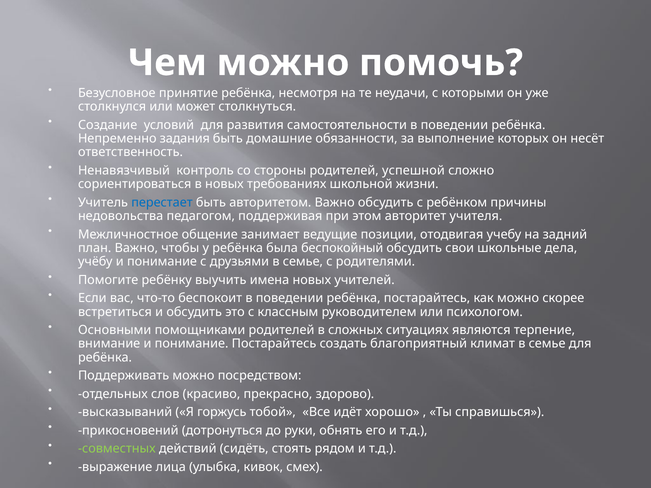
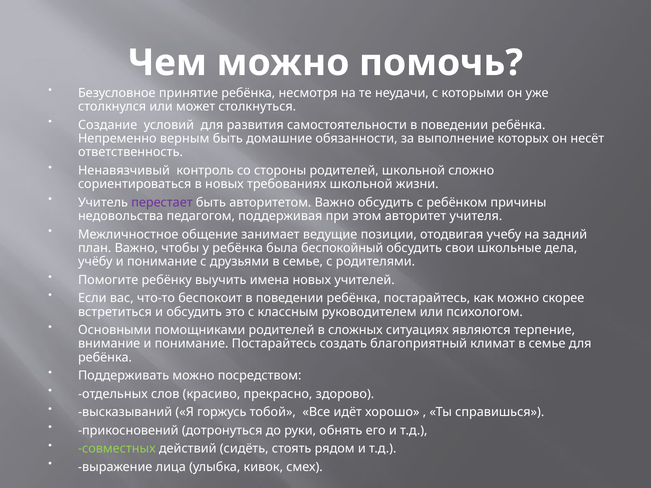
задания: задания -> верным (185, 139)
родителей успешной: успешной -> школьной (413, 171)
перестает colour: blue -> purple (162, 203)
